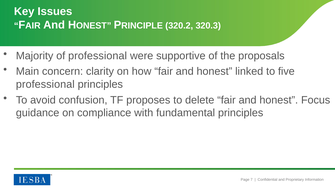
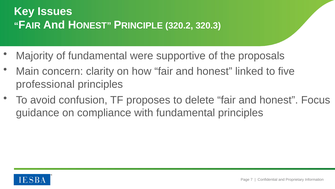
of professional: professional -> fundamental (98, 56)
